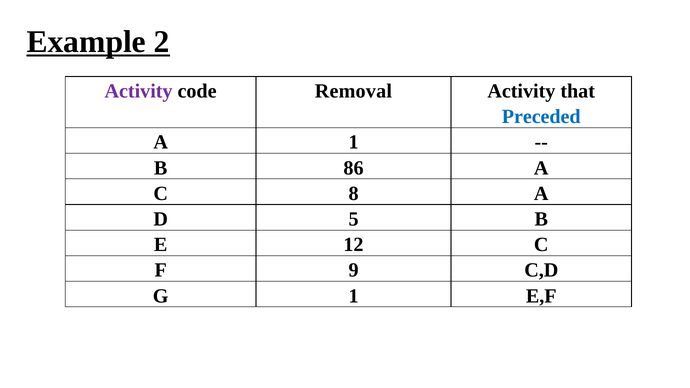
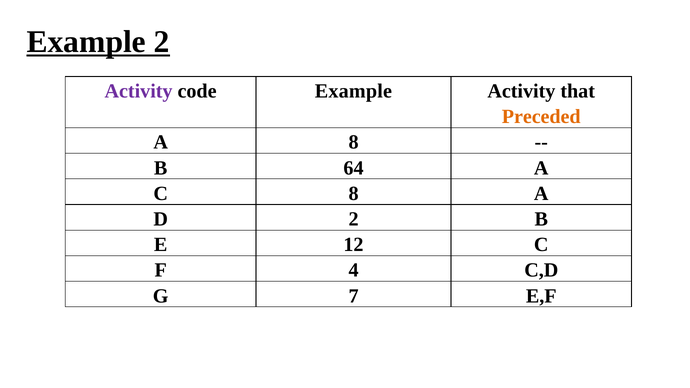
code Removal: Removal -> Example (353, 91)
Preceded colour: blue -> orange (541, 117)
A 1: 1 -> 8 (354, 142)
86: 86 -> 64 (354, 168)
D 5: 5 -> 2 (354, 219)
9: 9 -> 4 (354, 270)
G 1: 1 -> 7 (354, 296)
